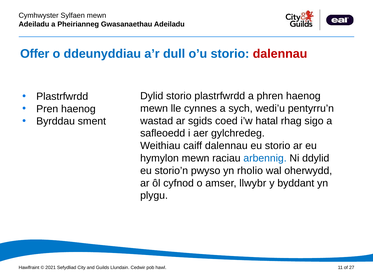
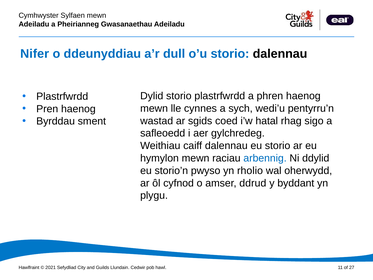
Offer: Offer -> Nifer (35, 54)
dalennau colour: red -> black (280, 54)
llwybr: llwybr -> ddrud (253, 183)
